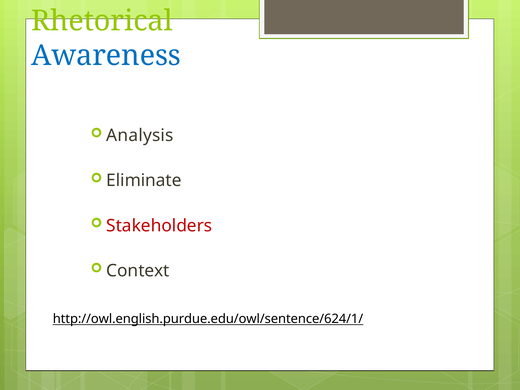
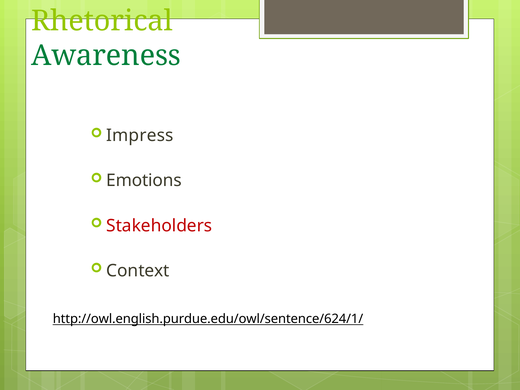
Awareness colour: blue -> green (106, 56)
Analysis: Analysis -> Impress (140, 135)
Eliminate: Eliminate -> Emotions (144, 181)
